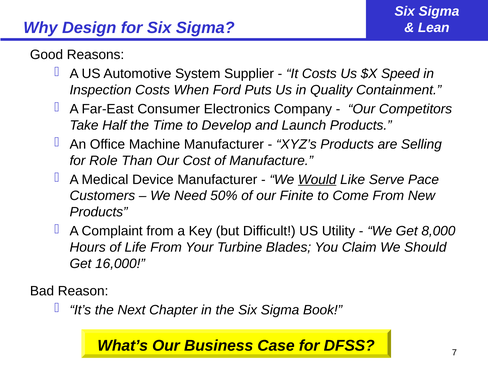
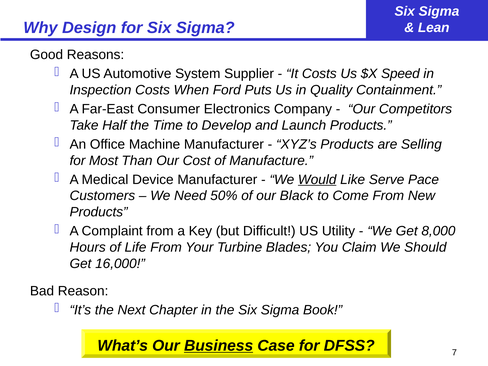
Role: Role -> Most (104, 161)
Finite: Finite -> Black (297, 196)
Business underline: none -> present (219, 346)
